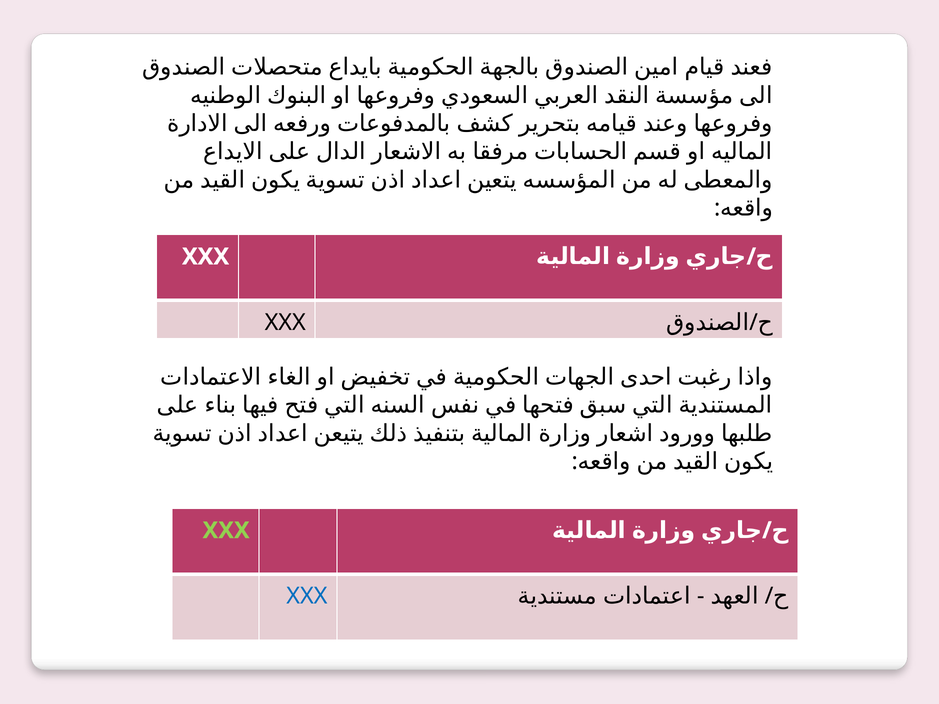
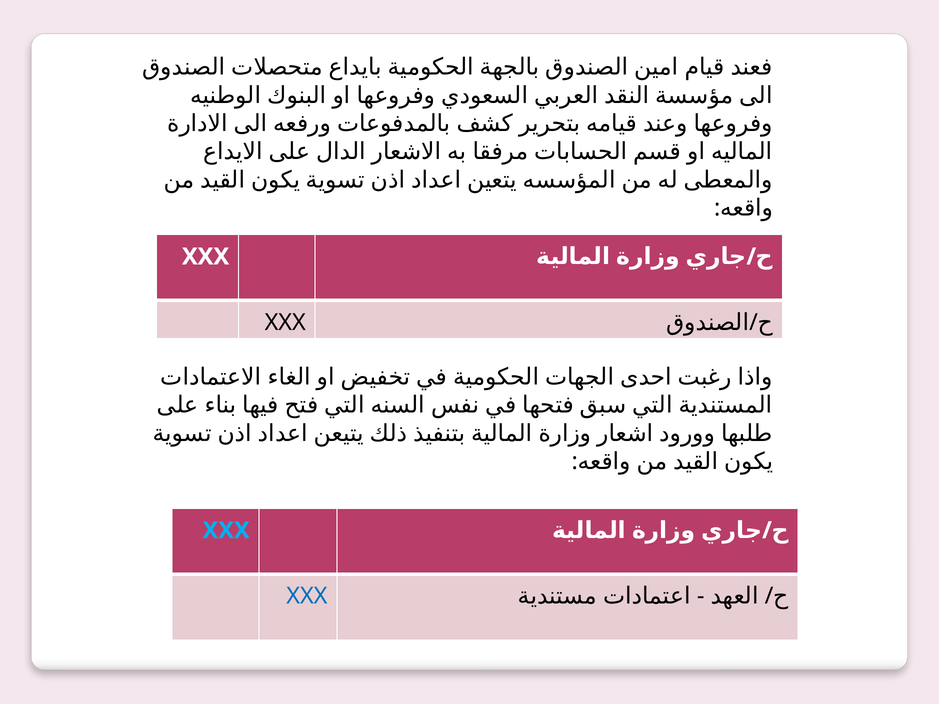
XXX colour: light green -> light blue (226, 531)
